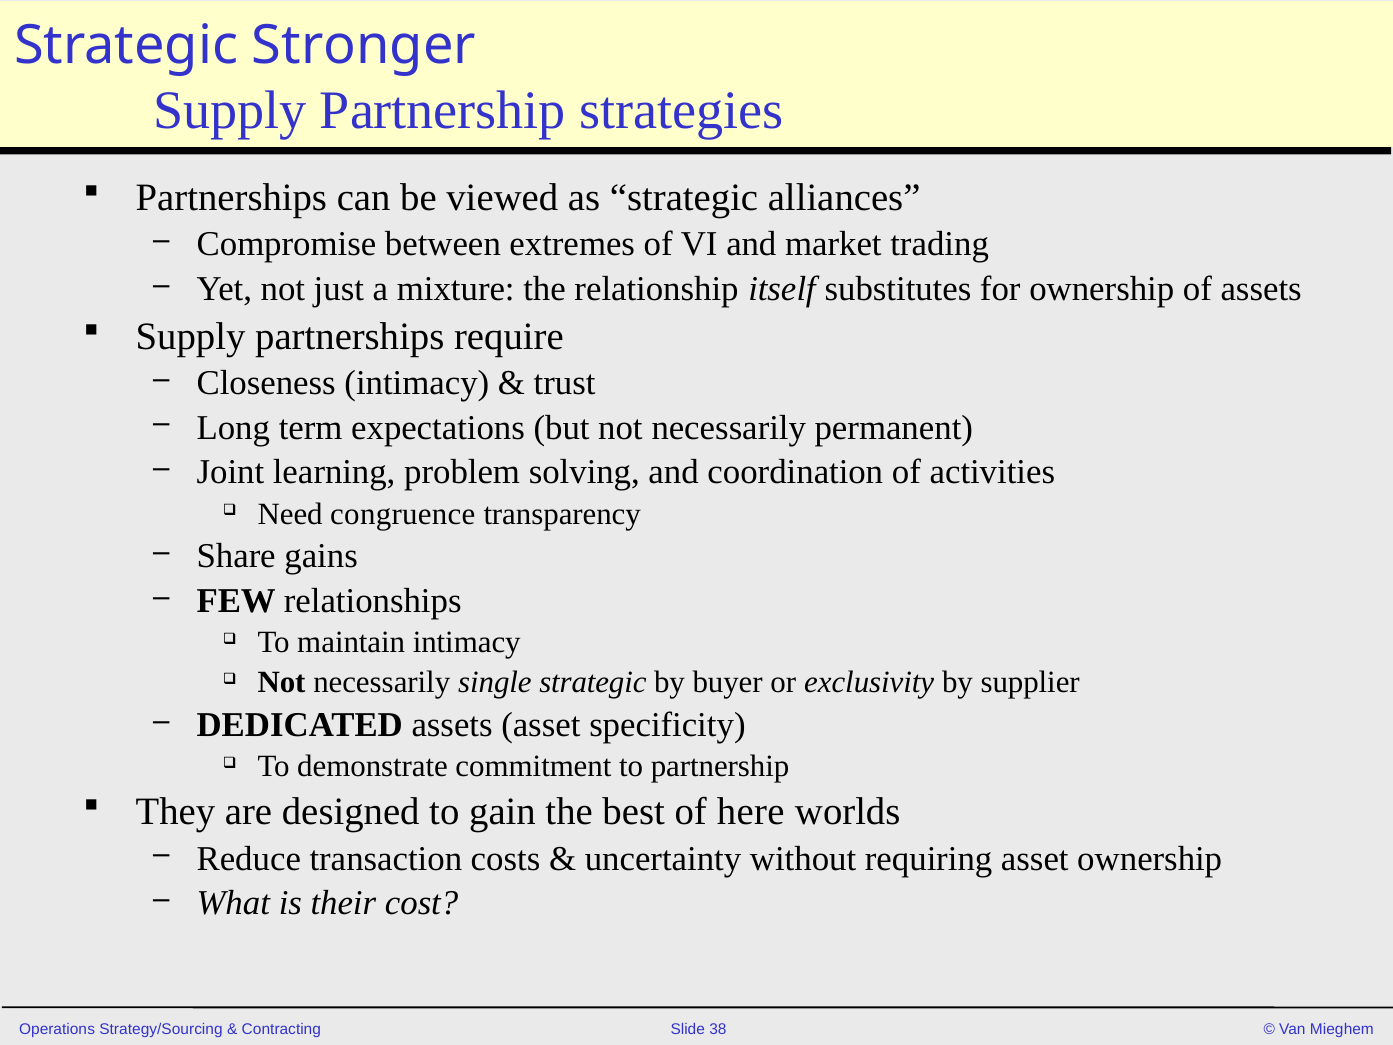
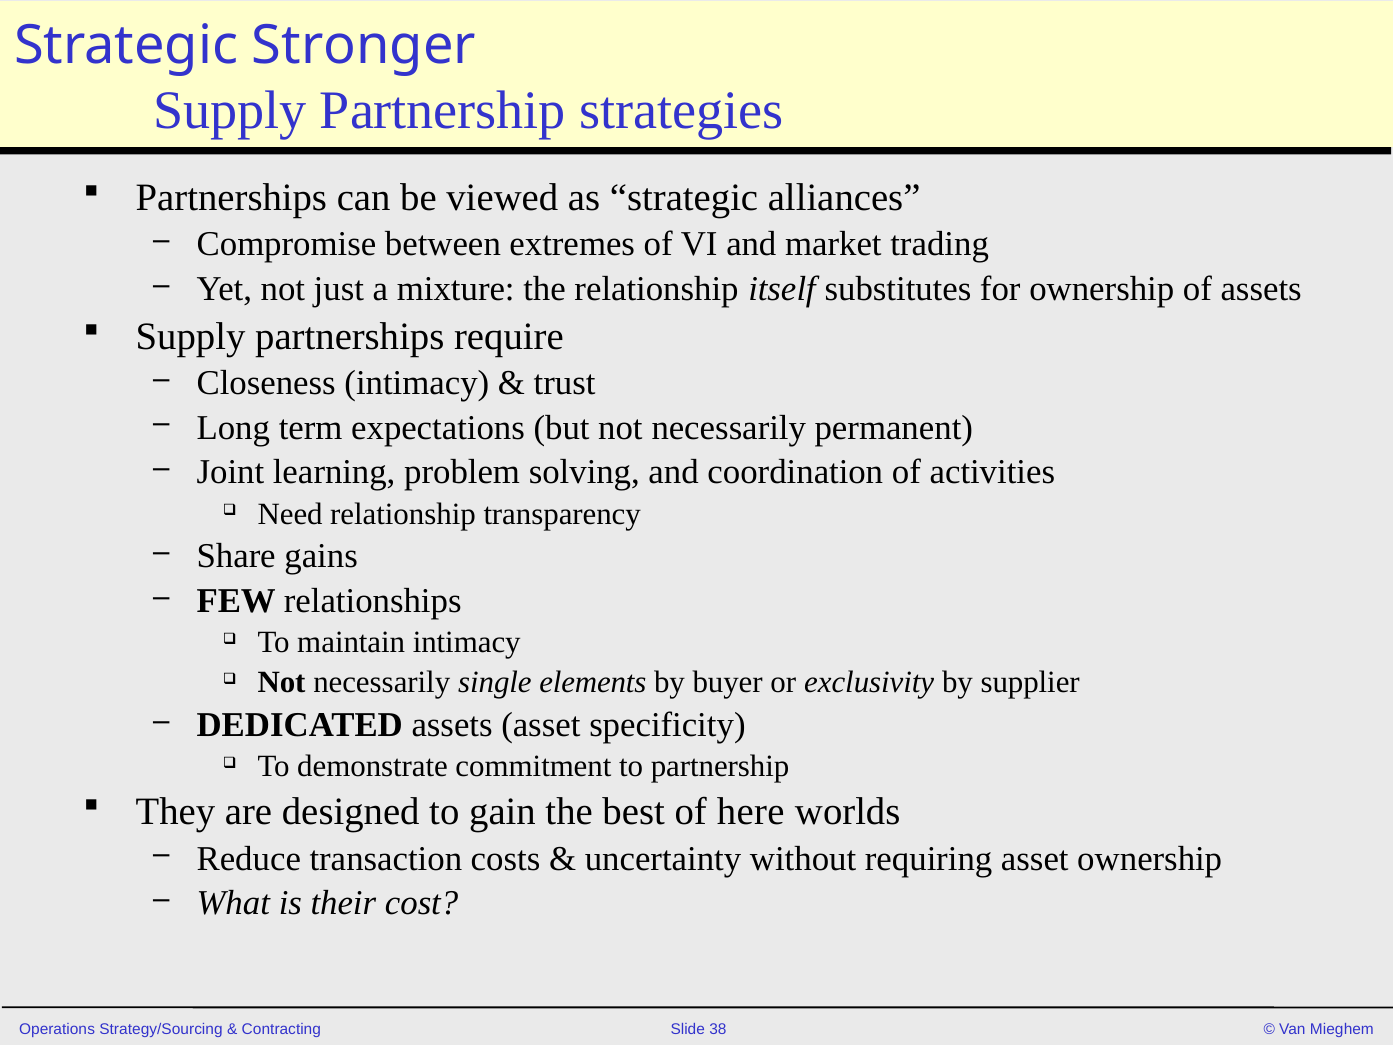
Need congruence: congruence -> relationship (403, 514)
single strategic: strategic -> elements (593, 682)
